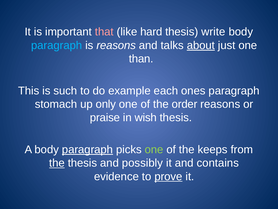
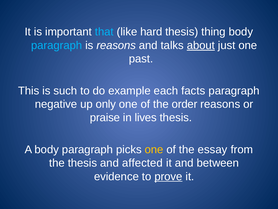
that colour: pink -> light blue (104, 32)
write: write -> thing (213, 32)
than: than -> past (141, 59)
ones: ones -> facts (193, 90)
stomach: stomach -> negative (56, 104)
wish: wish -> lives (146, 117)
paragraph underline: present -> none (87, 149)
one colour: light green -> yellow (154, 149)
keeps: keeps -> essay (213, 149)
the underline: present -> none (57, 163)
possibly: possibly -> affected (142, 163)
contains: contains -> between (218, 163)
